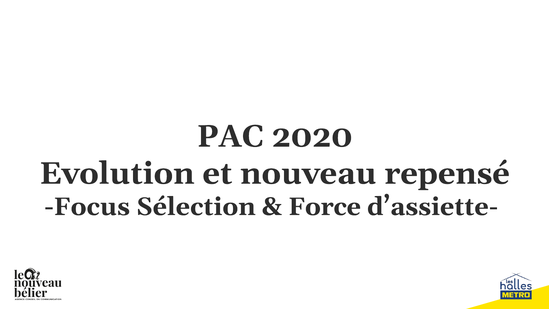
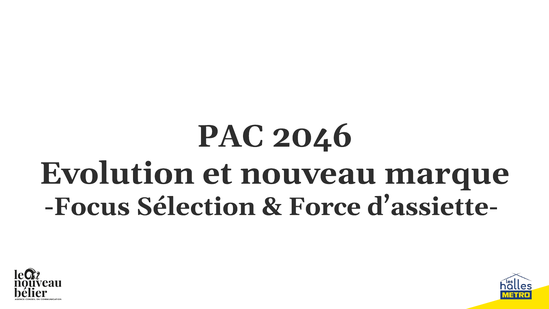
2020: 2020 -> 2046 (312, 136)
repensé: repensé -> marque (447, 173)
